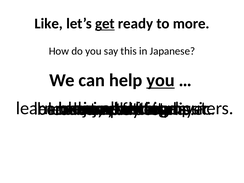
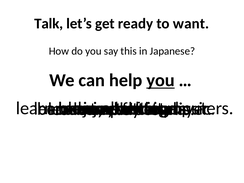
Like: Like -> Talk (49, 24)
get underline: present -> none (105, 24)
to more: more -> want (191, 24)
